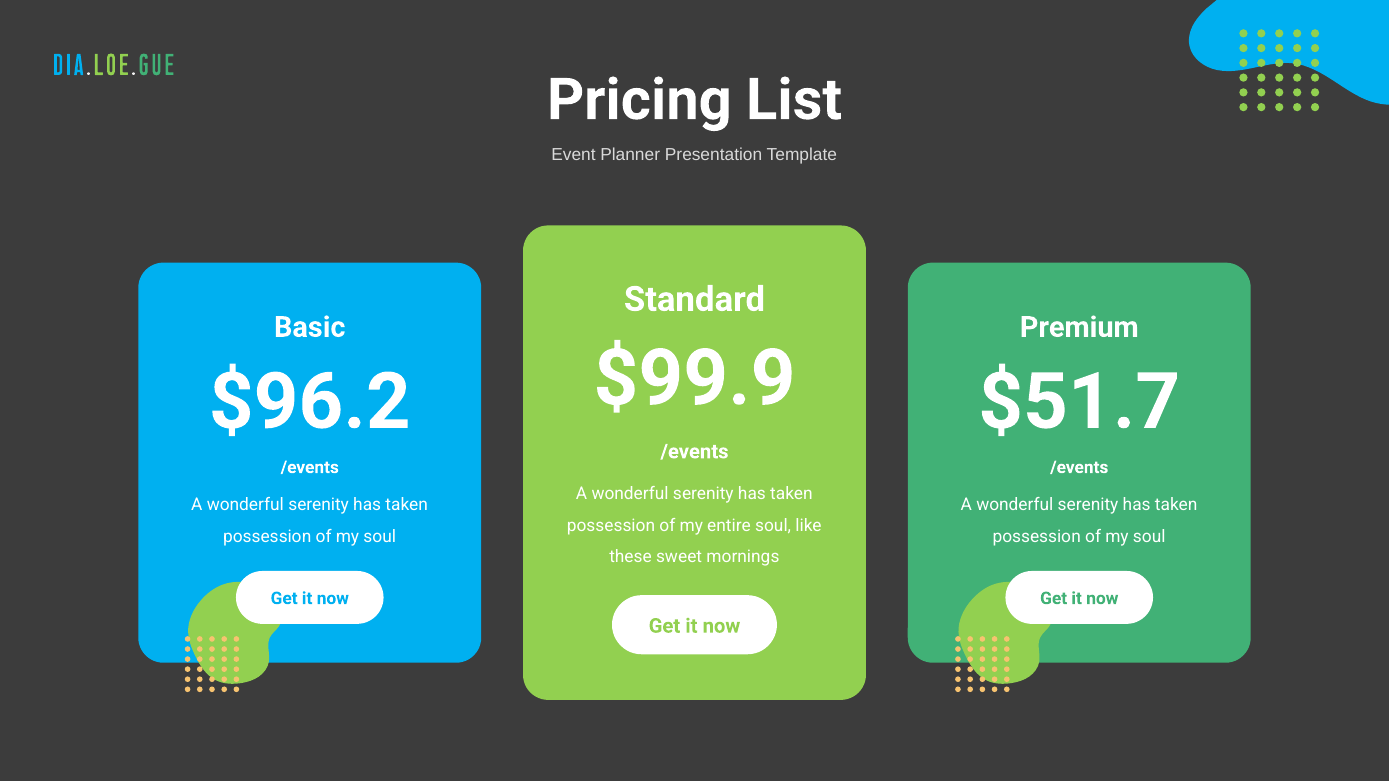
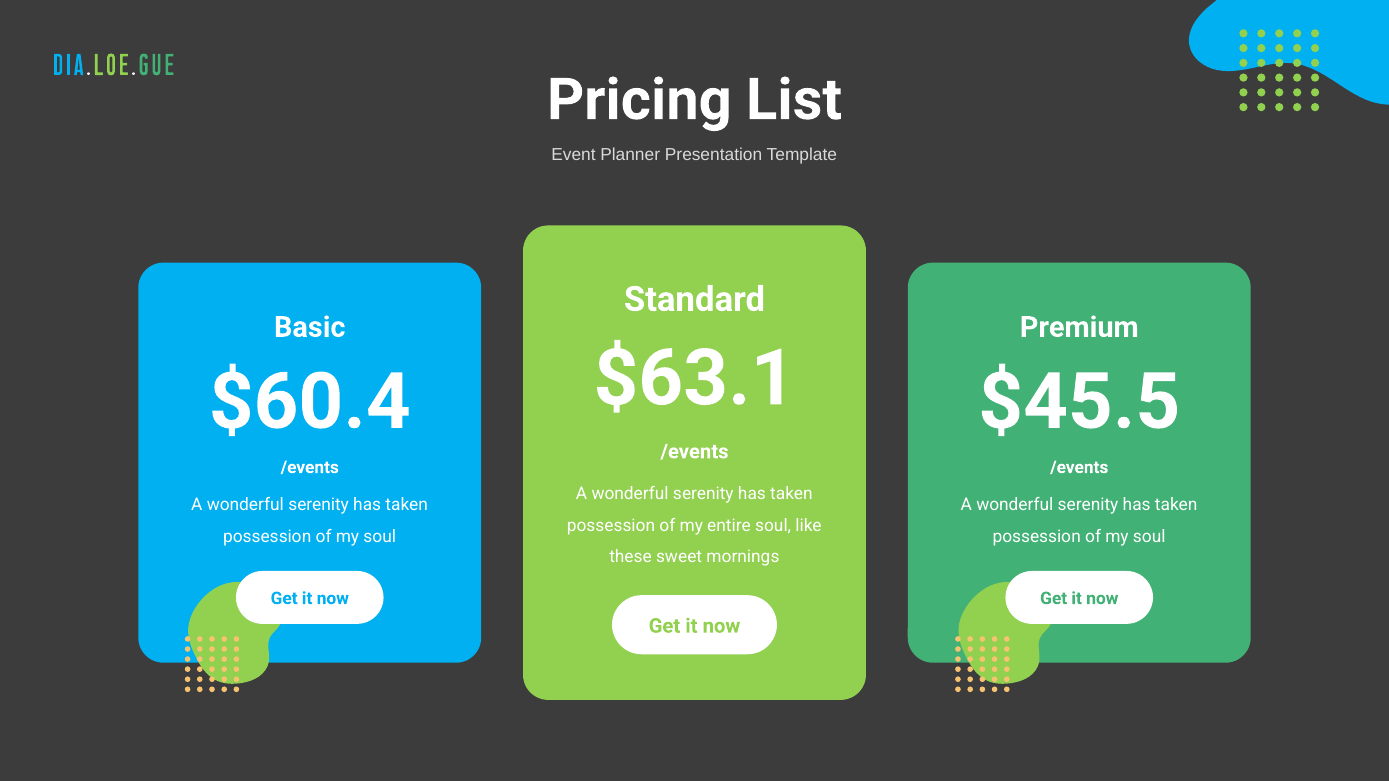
$99.9: $99.9 -> $63.1 (695, 379)
$96.2: $96.2 -> $60.4 (310, 402)
$51.7: $51.7 -> $45.5 (1079, 402)
